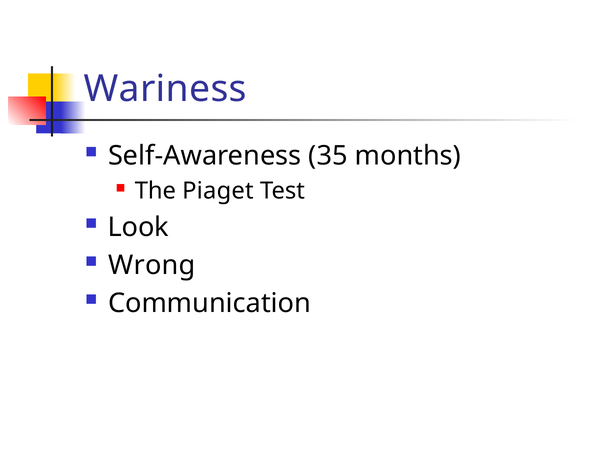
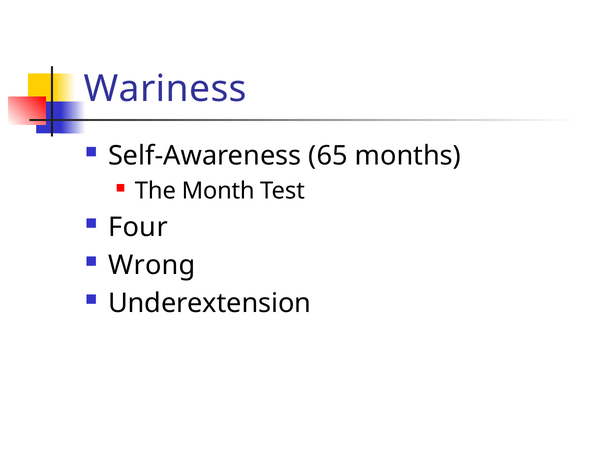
35: 35 -> 65 (328, 156)
Piaget: Piaget -> Month (218, 191)
Look: Look -> Four (138, 227)
Communication: Communication -> Underextension (210, 303)
